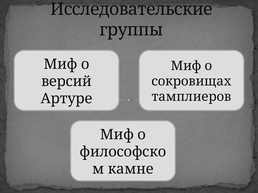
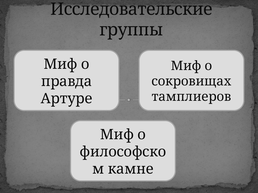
версий: версий -> правда (67, 82)
